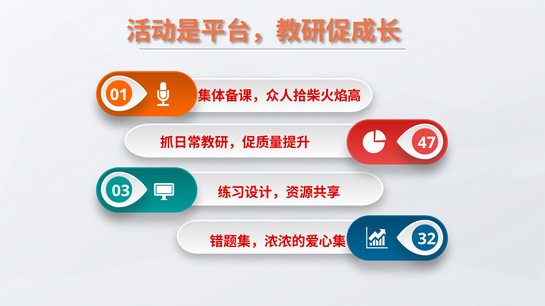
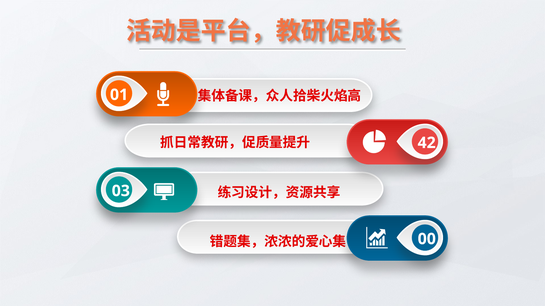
47: 47 -> 42 (427, 143)
32: 32 -> 00 (427, 239)
